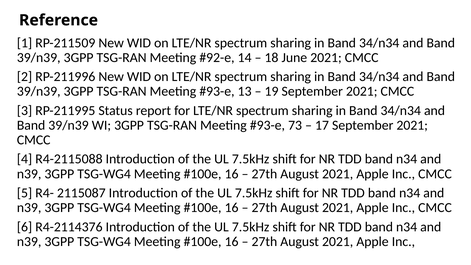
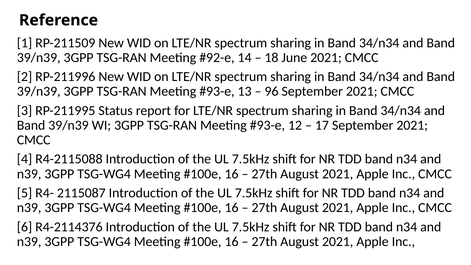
19: 19 -> 96 (272, 91)
73: 73 -> 12 (295, 125)
